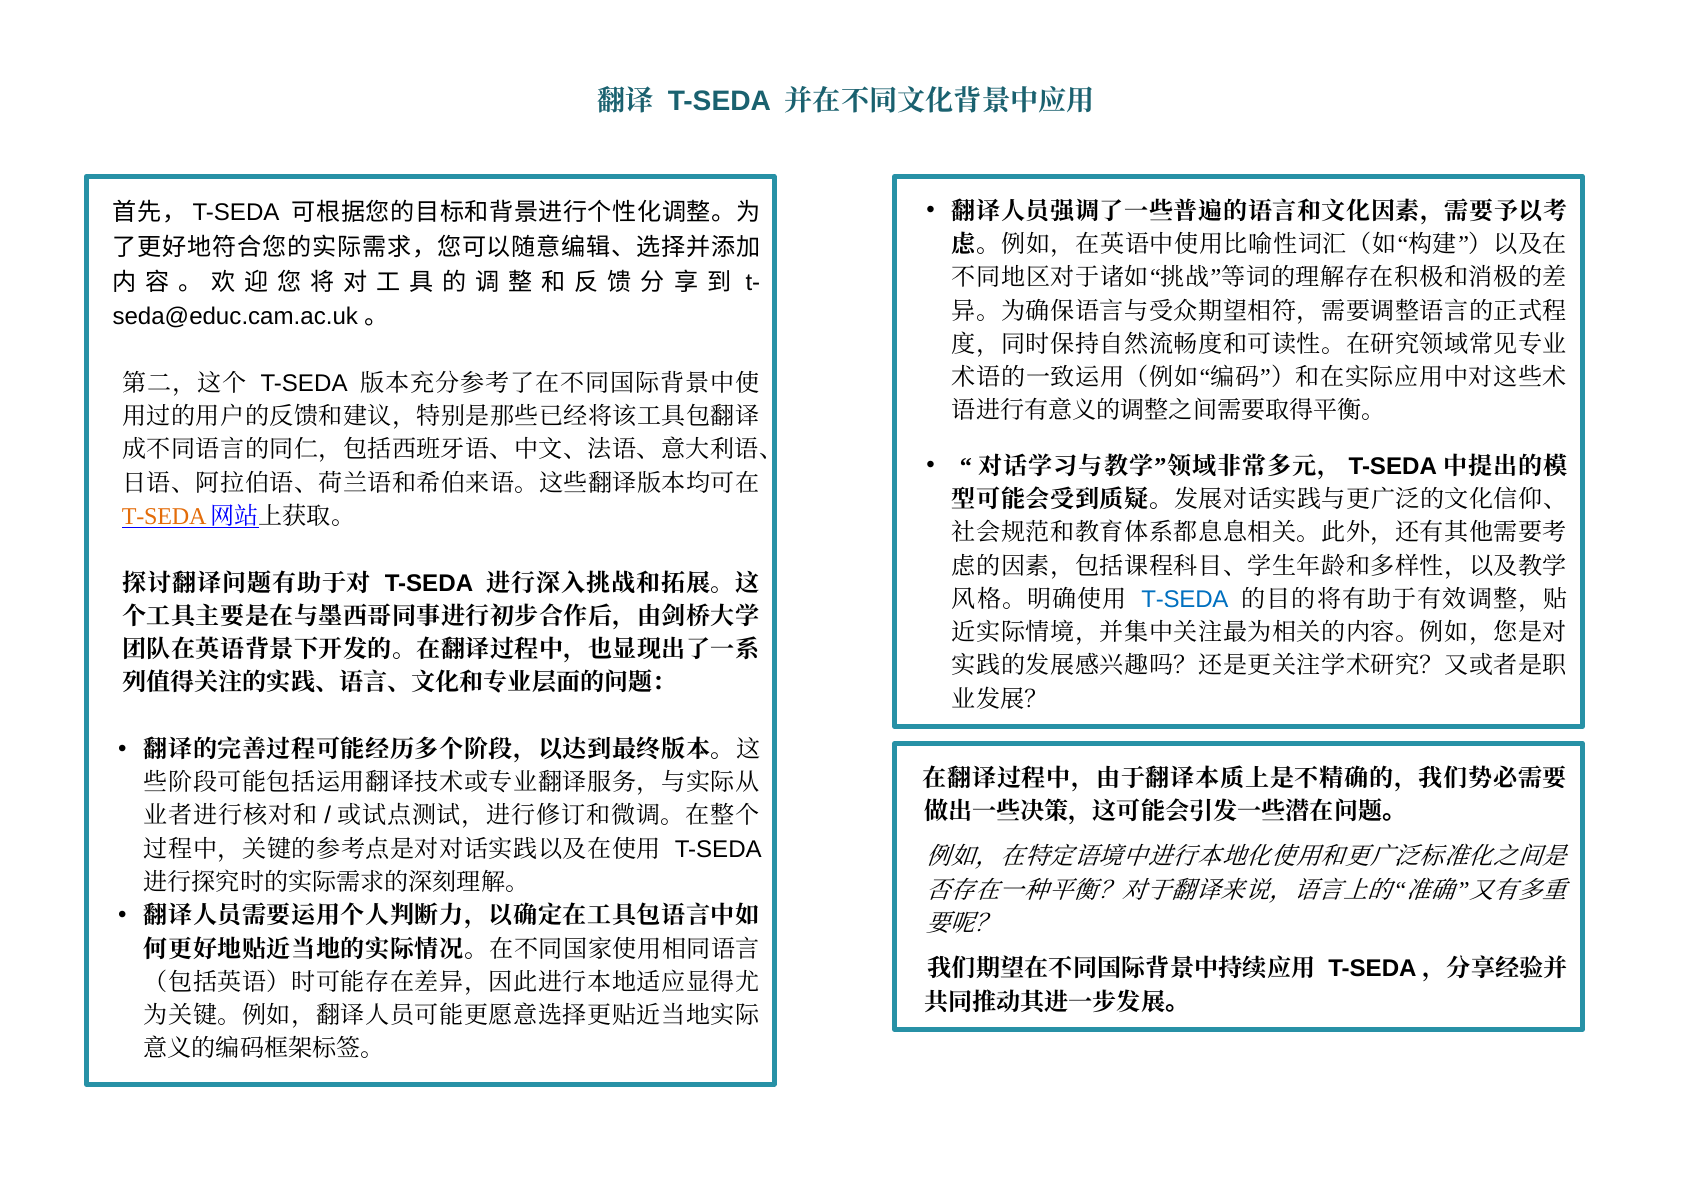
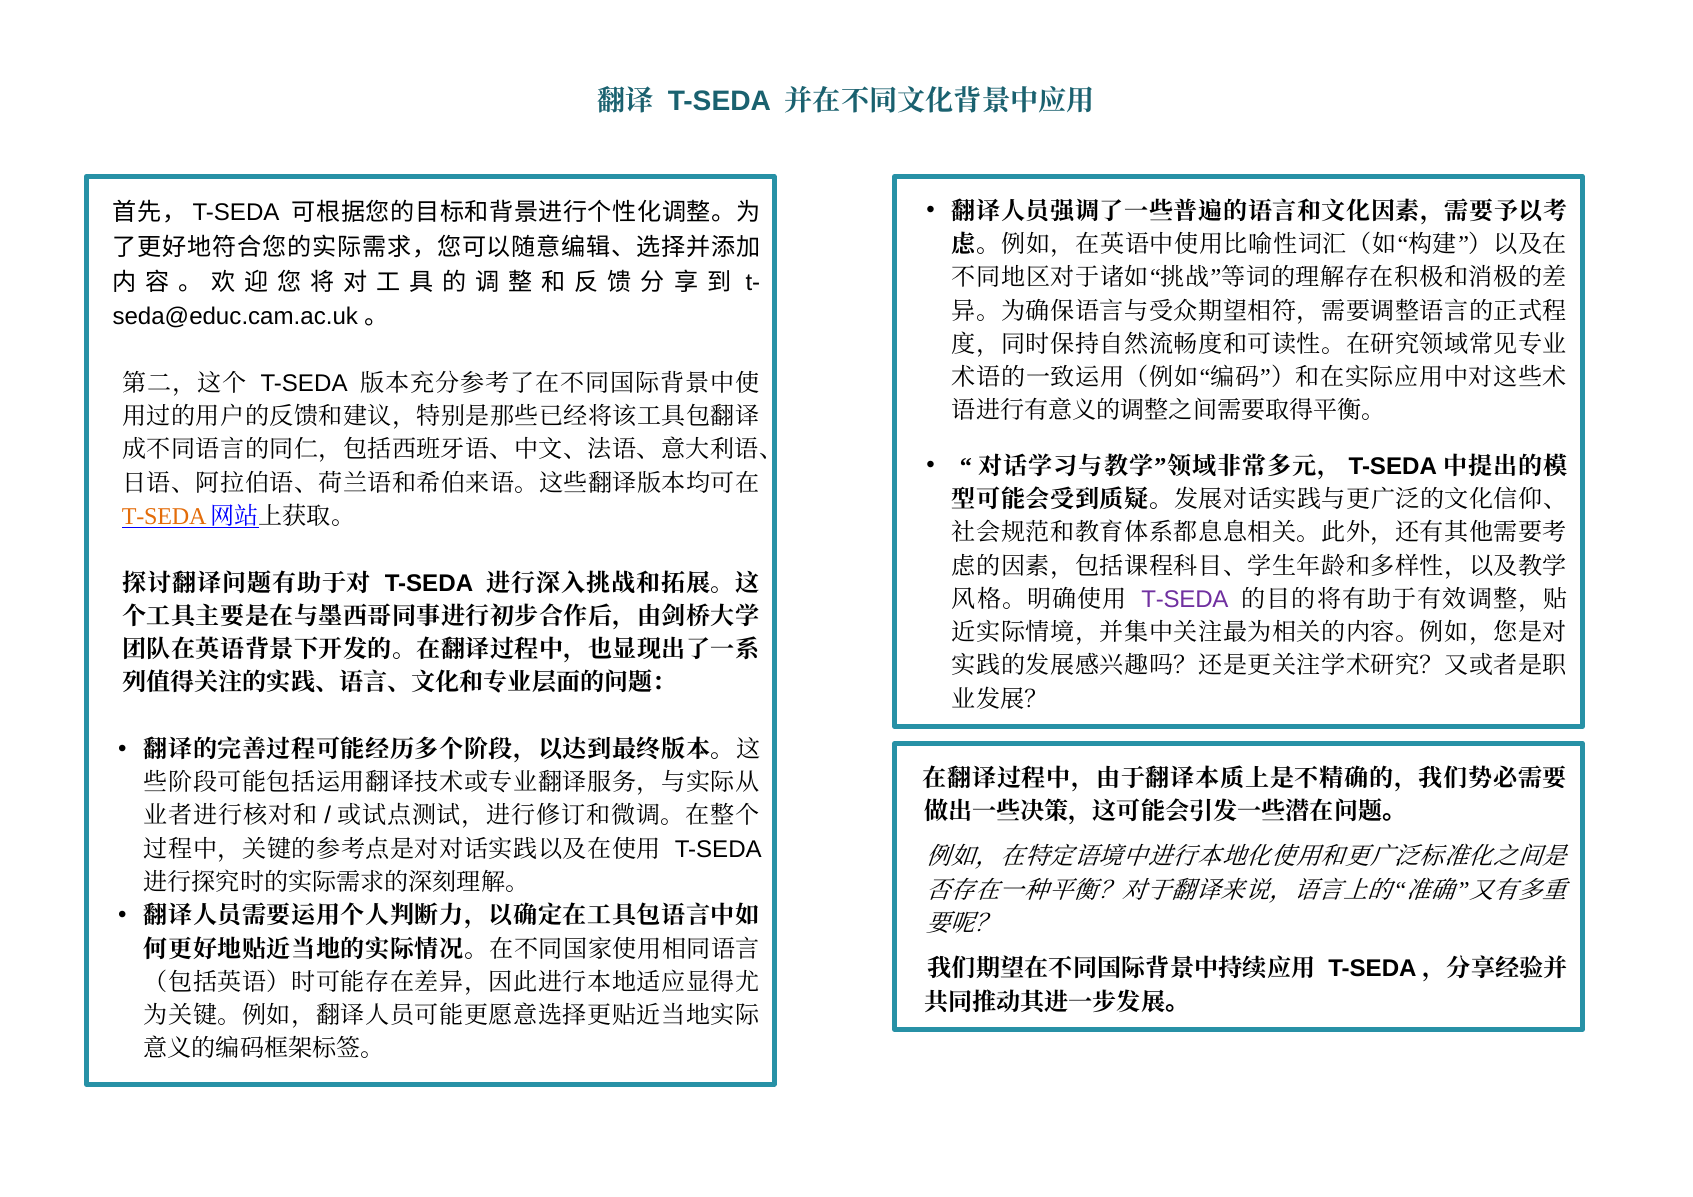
T-SEDA colour: blue -> purple (1185, 600)
